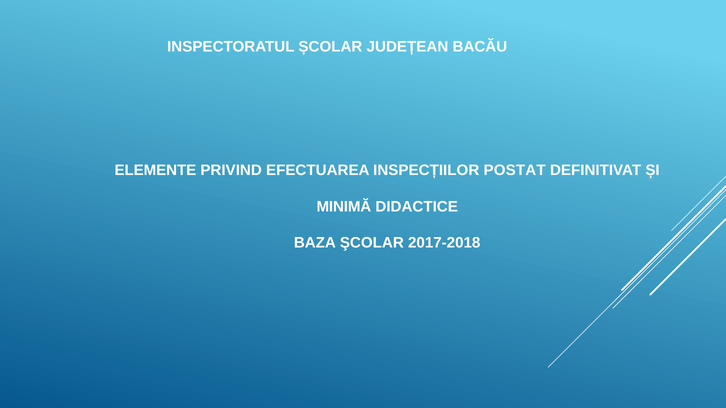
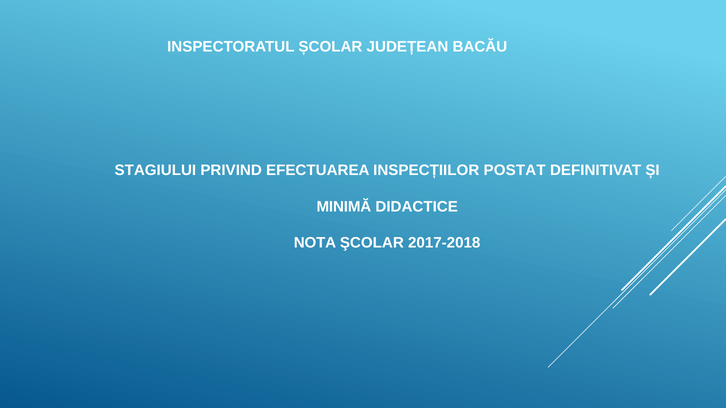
ELEMENTE: ELEMENTE -> STAGIULUI (155, 170)
BAZA: BAZA -> NOTA (315, 243)
